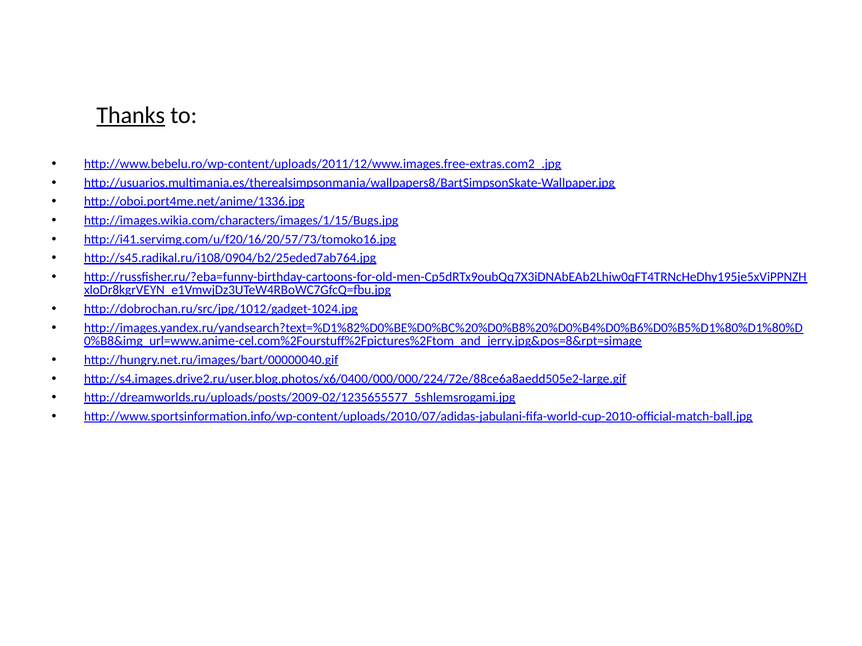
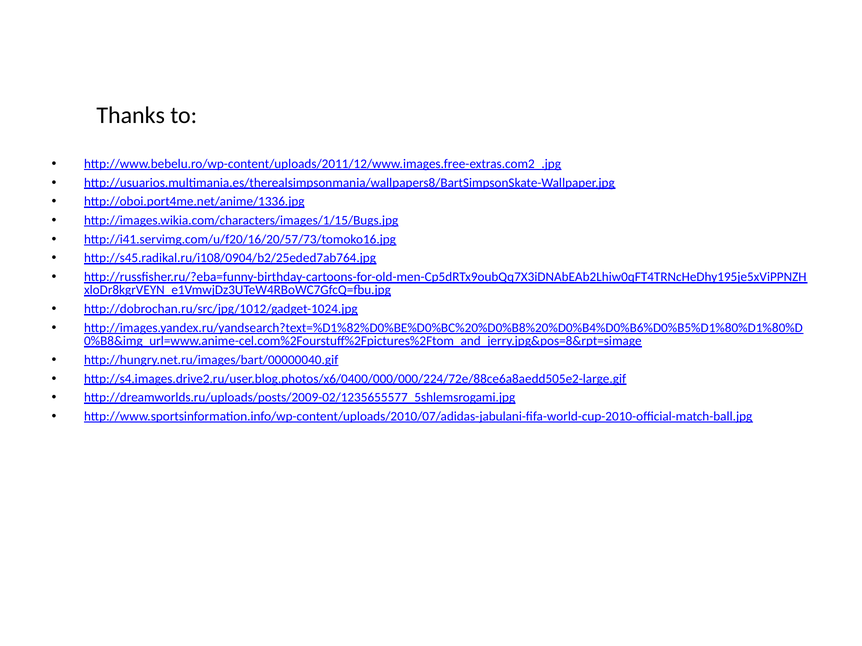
Thanks underline: present -> none (131, 116)
